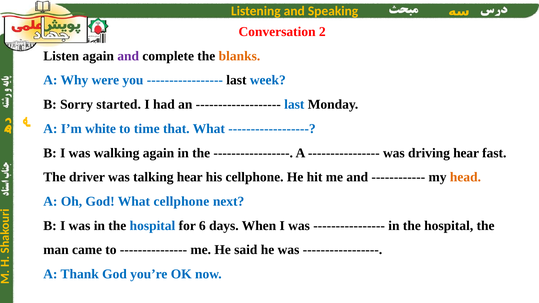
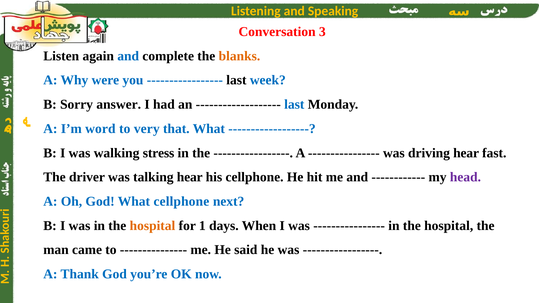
2: 2 -> 3 (322, 32)
and colour: purple -> blue (128, 56)
started: started -> answer (119, 104)
white: white -> word (100, 129)
time: time -> very (147, 129)
walking again: again -> stress (159, 153)
head colour: orange -> purple (465, 177)
hospital colour: blue -> orange (152, 226)
6: 6 -> 1 (202, 226)
